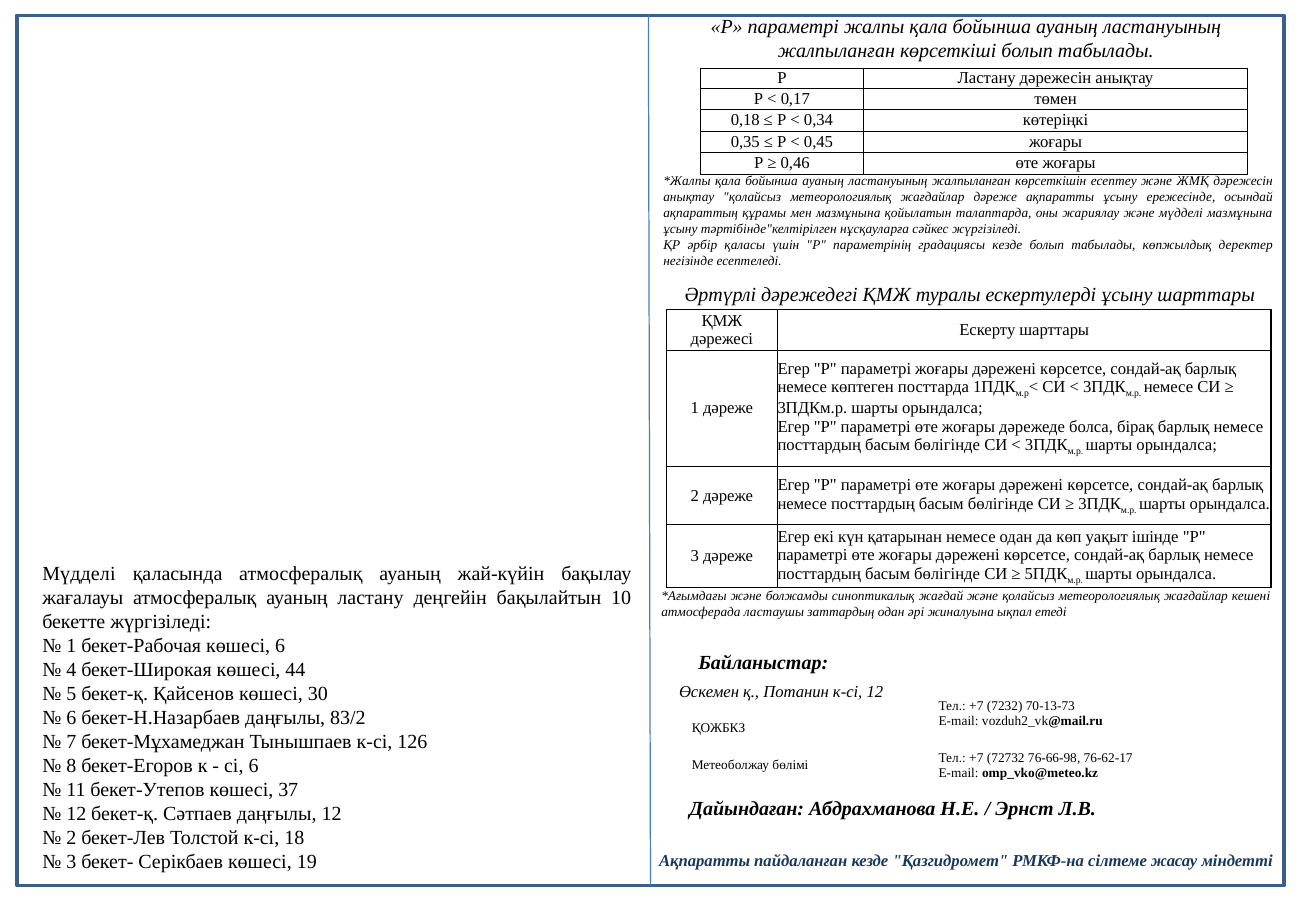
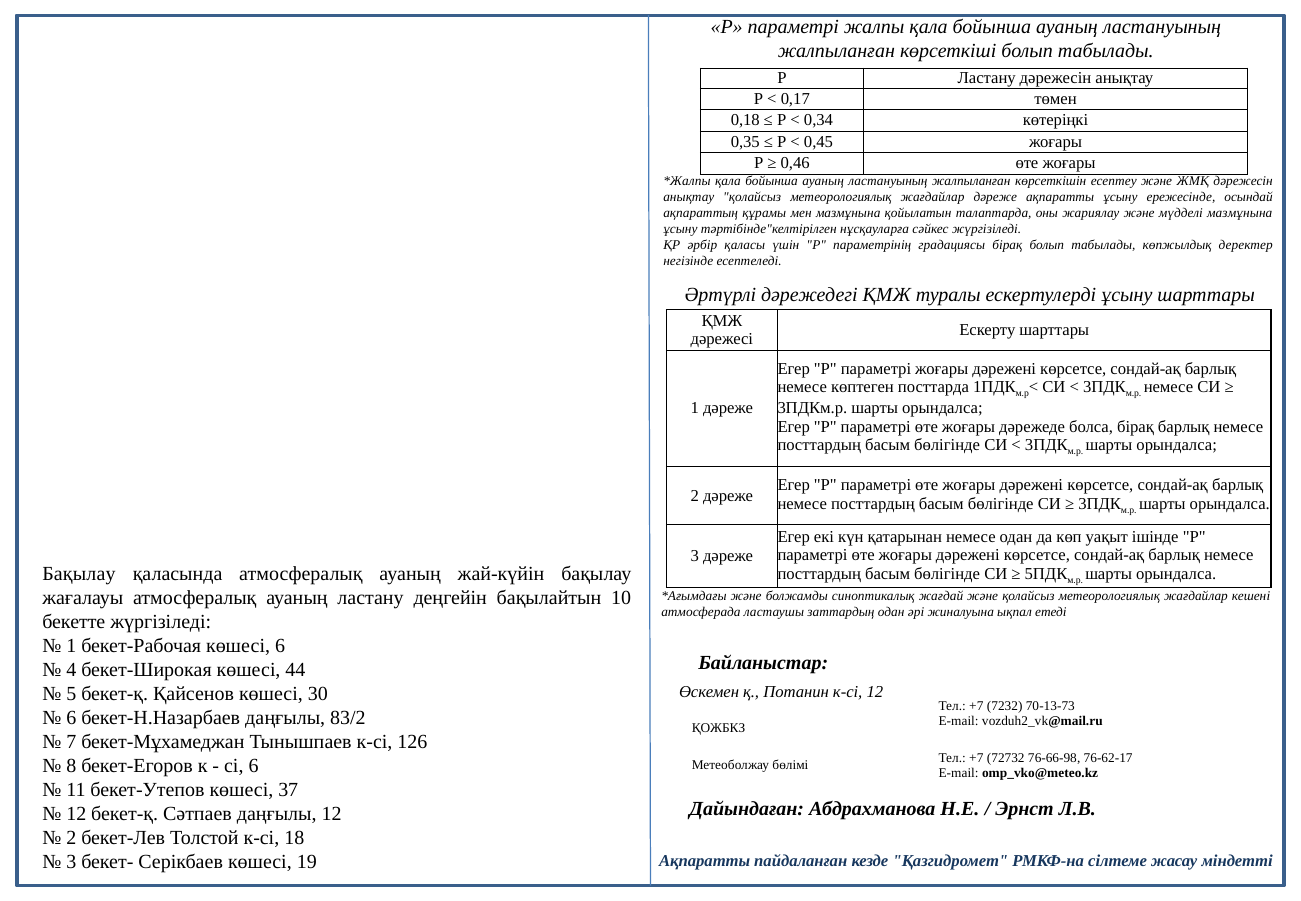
градациясы кезде: кезде -> бірақ (1007, 245)
Мүдделі: Мүдделі -> Бақылау (79, 574)
